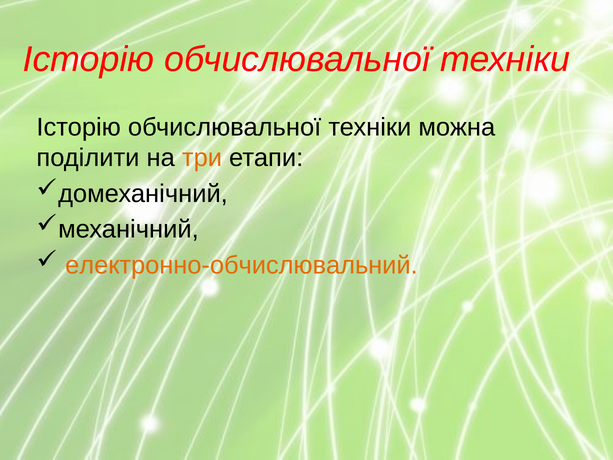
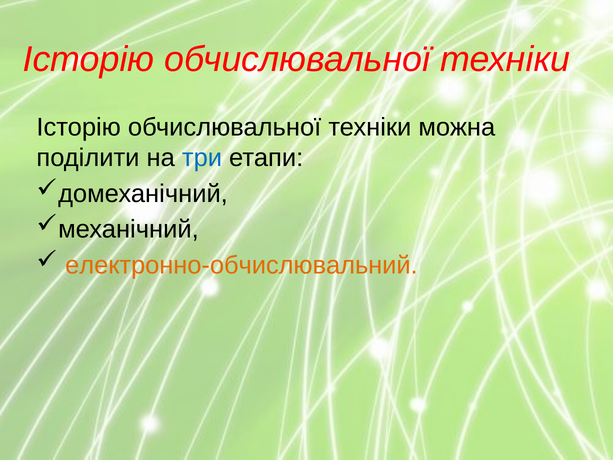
три colour: orange -> blue (202, 158)
